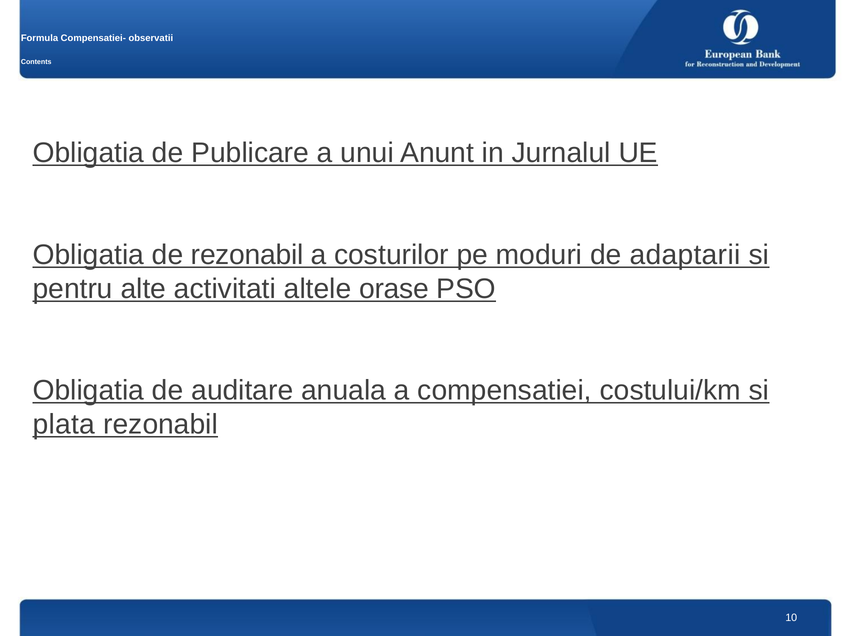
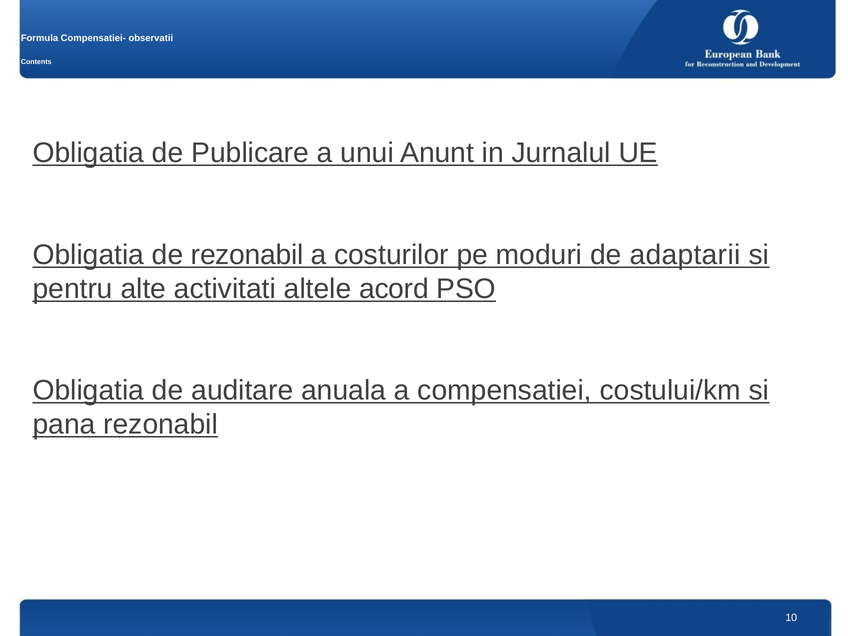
orase: orase -> acord (394, 289)
plata: plata -> pana (64, 424)
